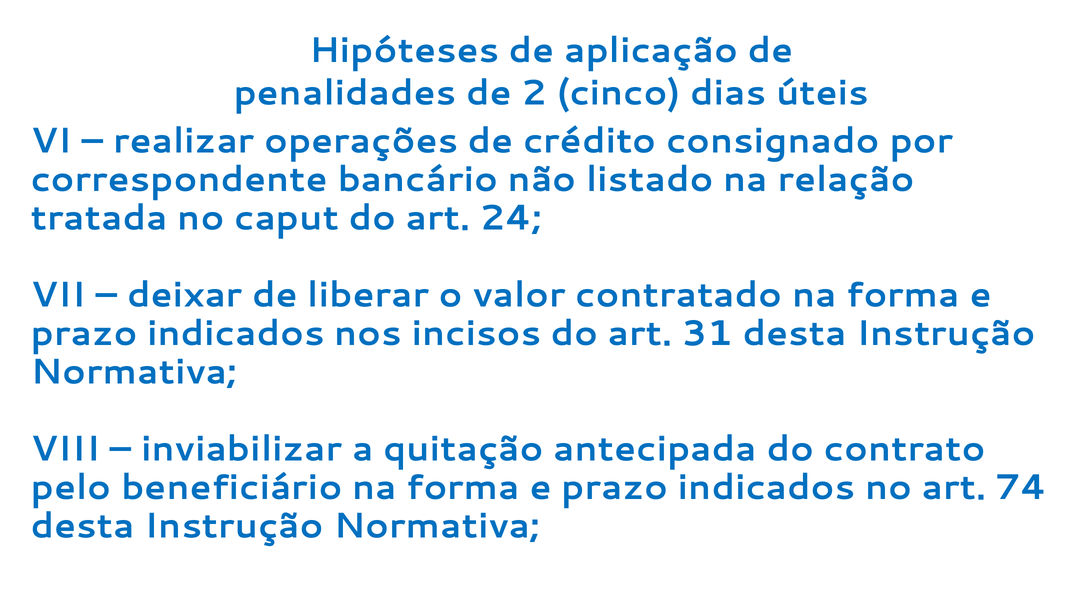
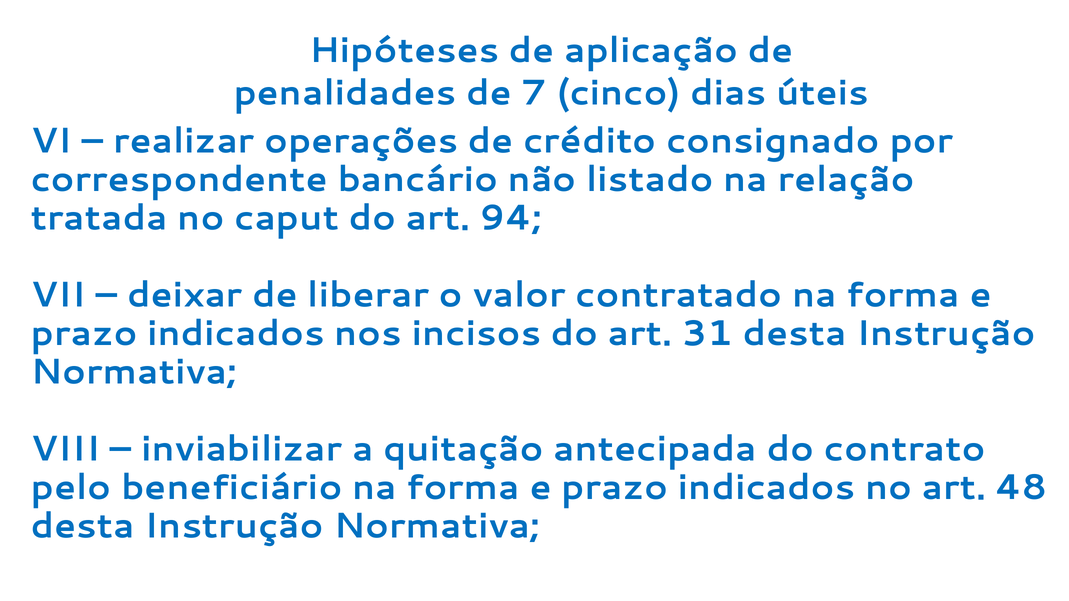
2: 2 -> 7 (534, 93)
24: 24 -> 94 (511, 218)
74: 74 -> 48 (1021, 488)
